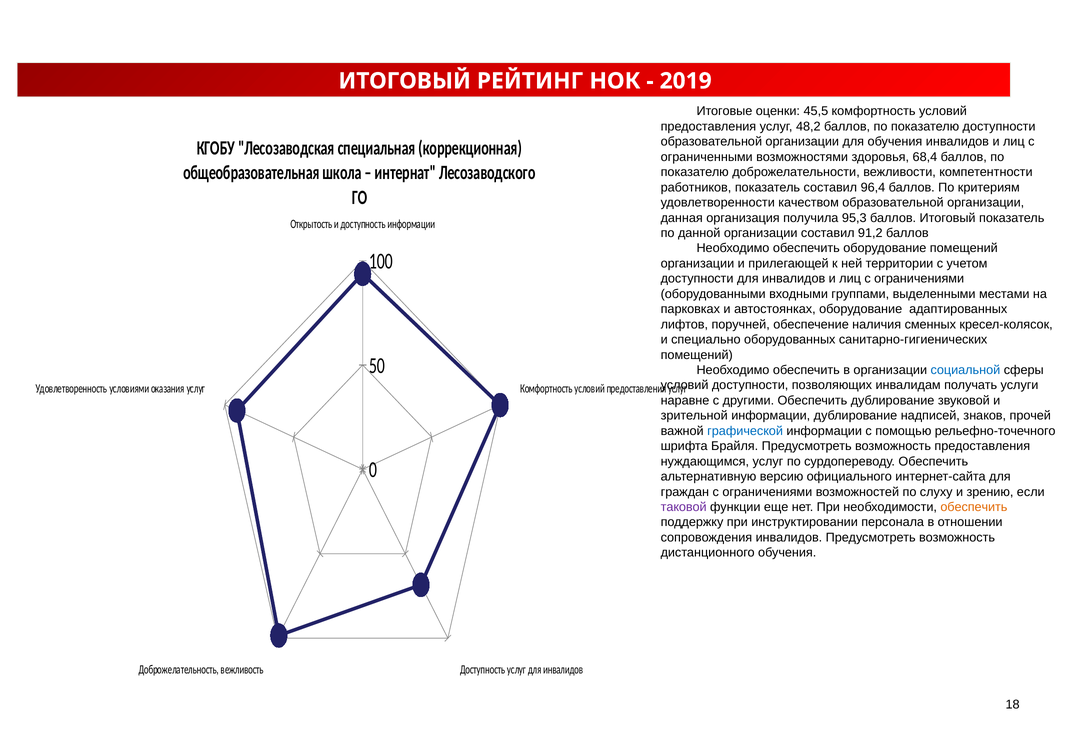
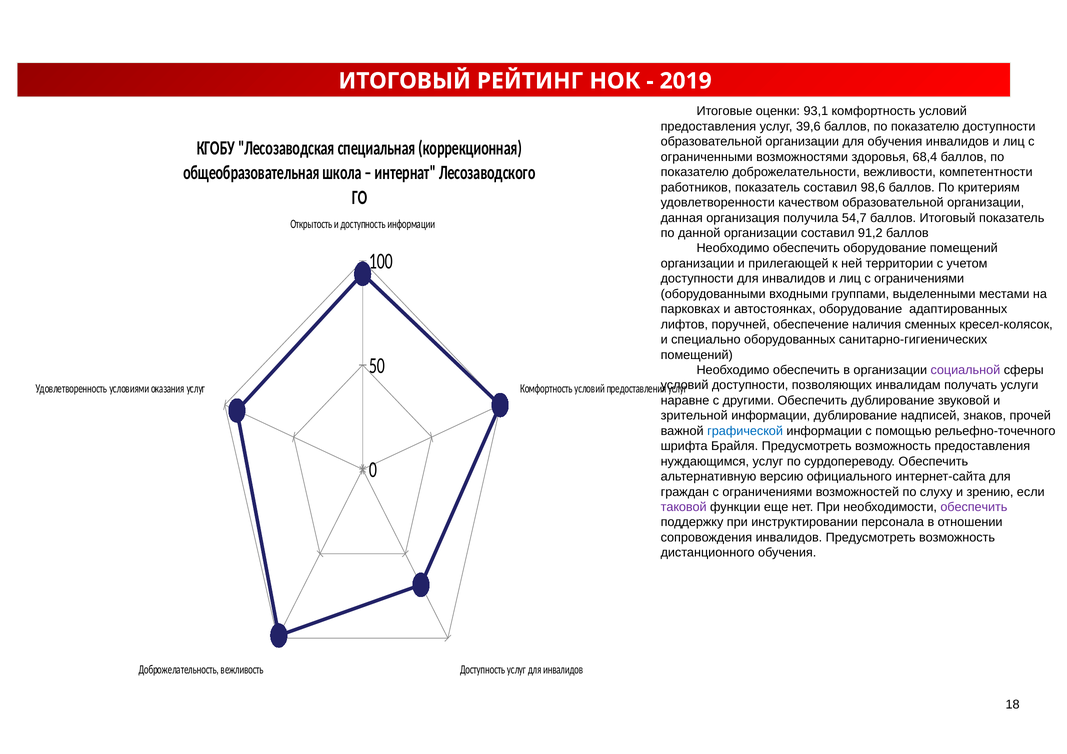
45,5: 45,5 -> 93,1 (816, 111)
48,2: 48,2 -> 39,6 (808, 127)
96,4: 96,4 -> 98,6 (873, 188)
95,3: 95,3 -> 54,7 (854, 218)
социальной colour: blue -> purple (965, 370)
обеспечить colour: orange -> purple (974, 507)
